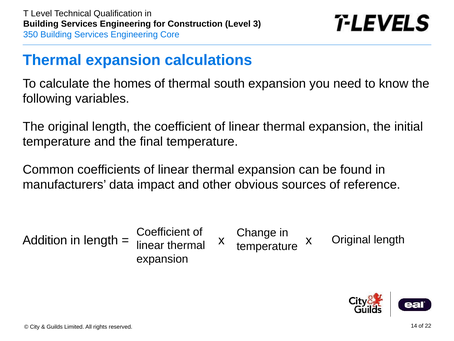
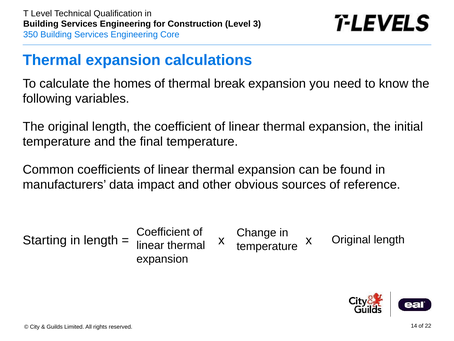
south: south -> break (229, 84)
Addition: Addition -> Starting (45, 240)
